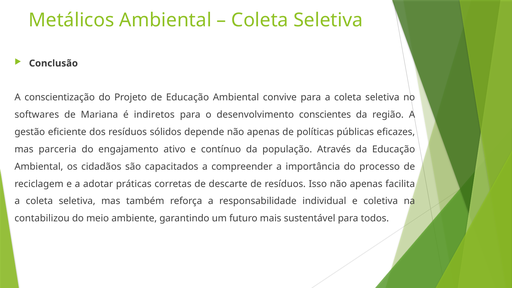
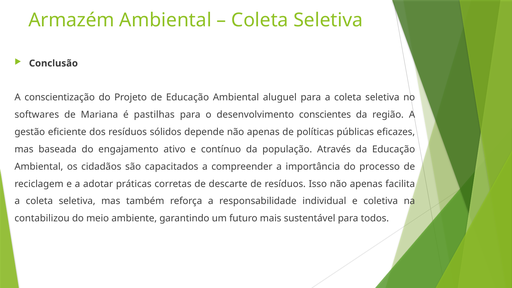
Metálicos: Metálicos -> Armazém (71, 20)
convive: convive -> aluguel (280, 97)
indiretos: indiretos -> pastilhas (154, 115)
parceria: parceria -> baseada (58, 149)
